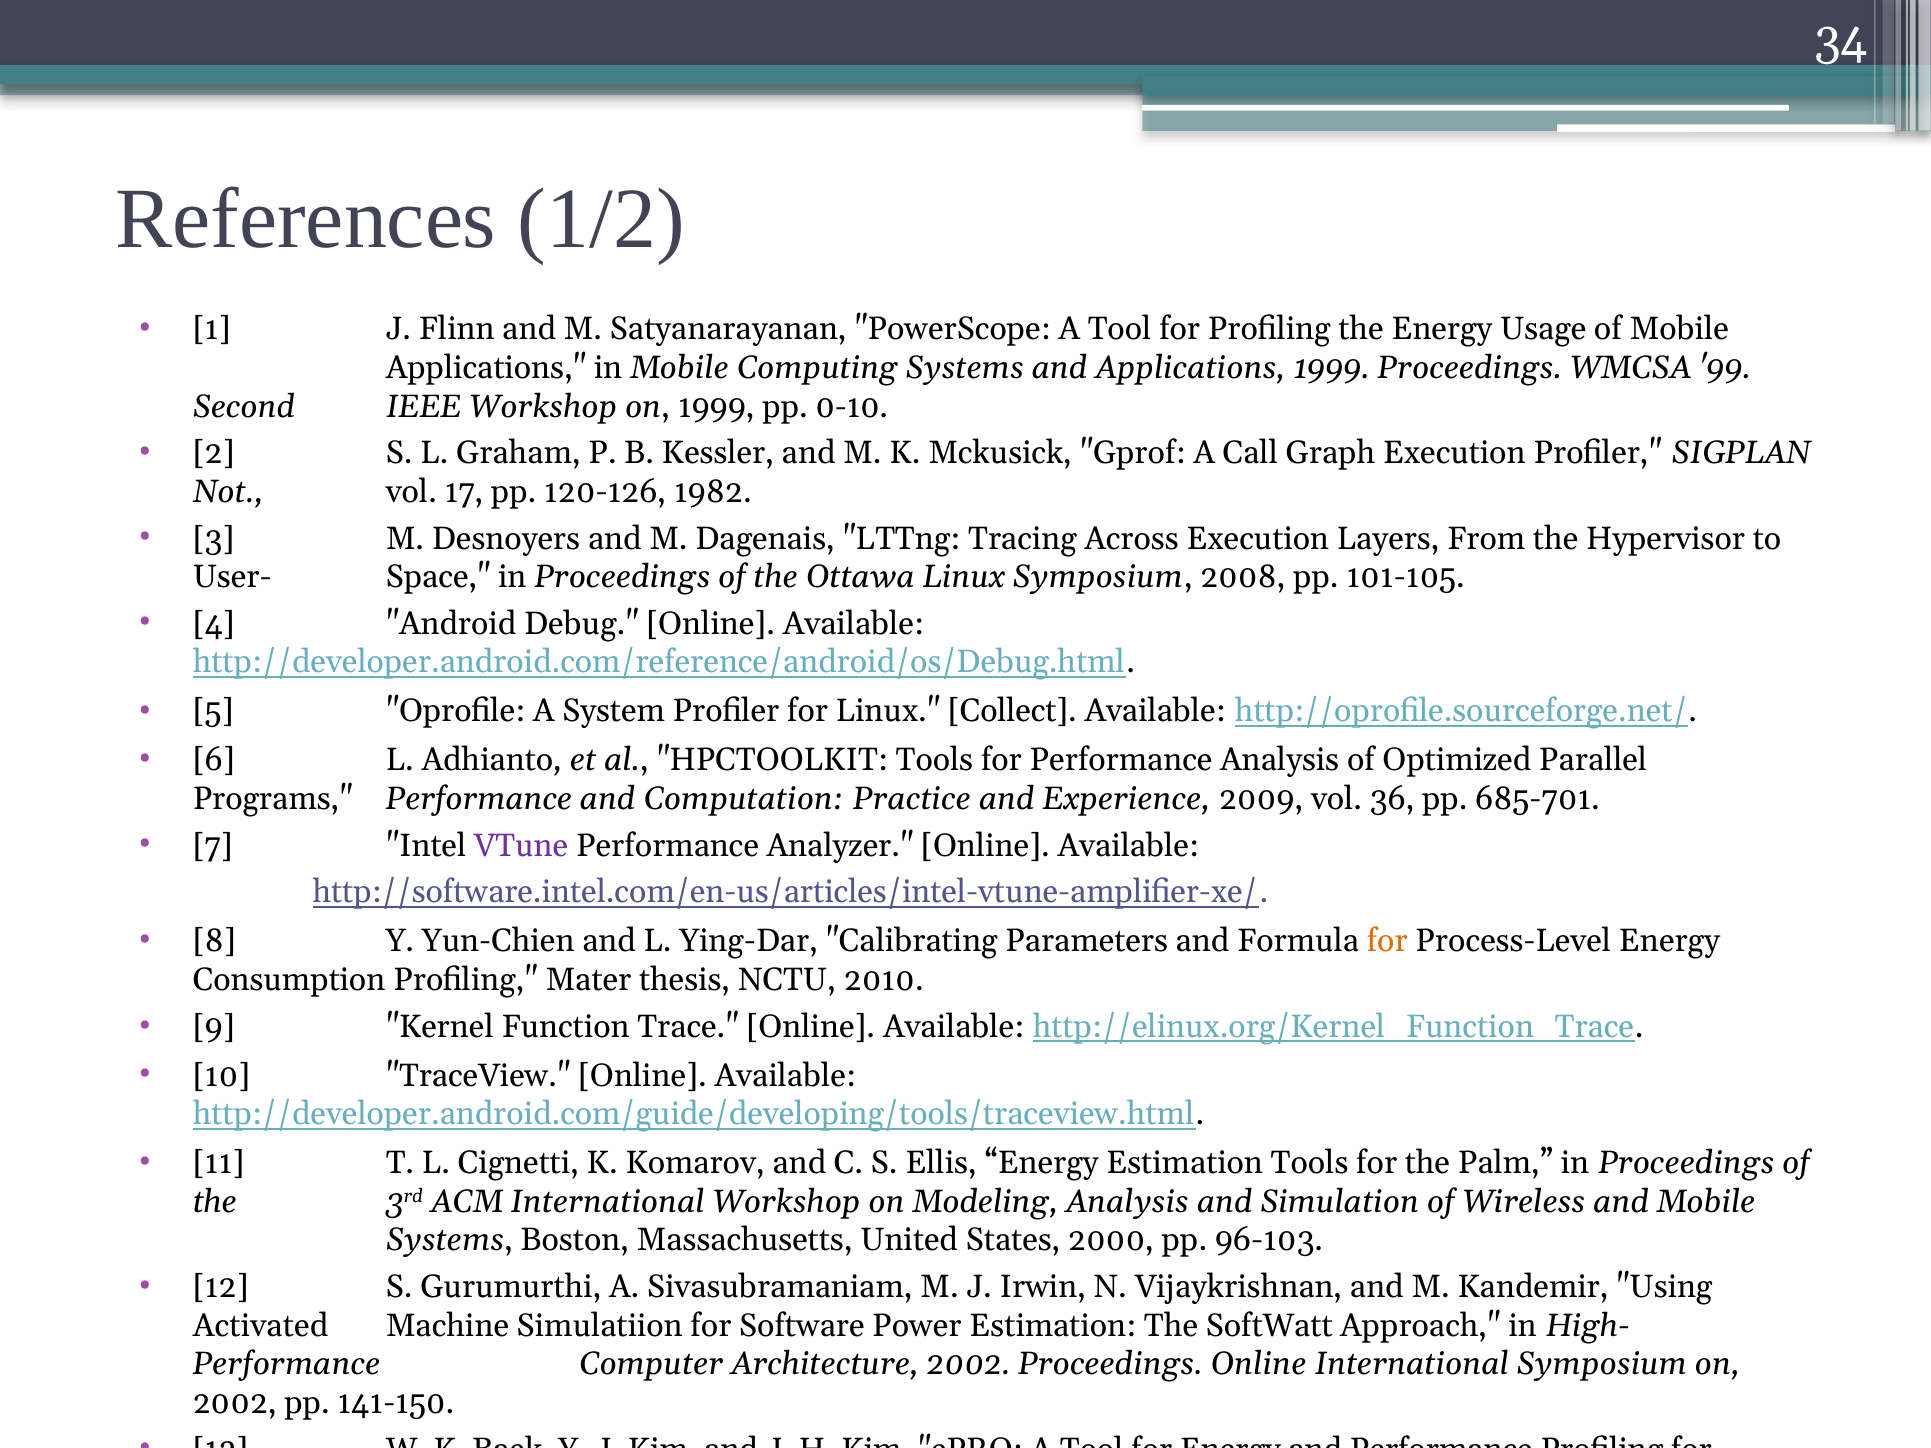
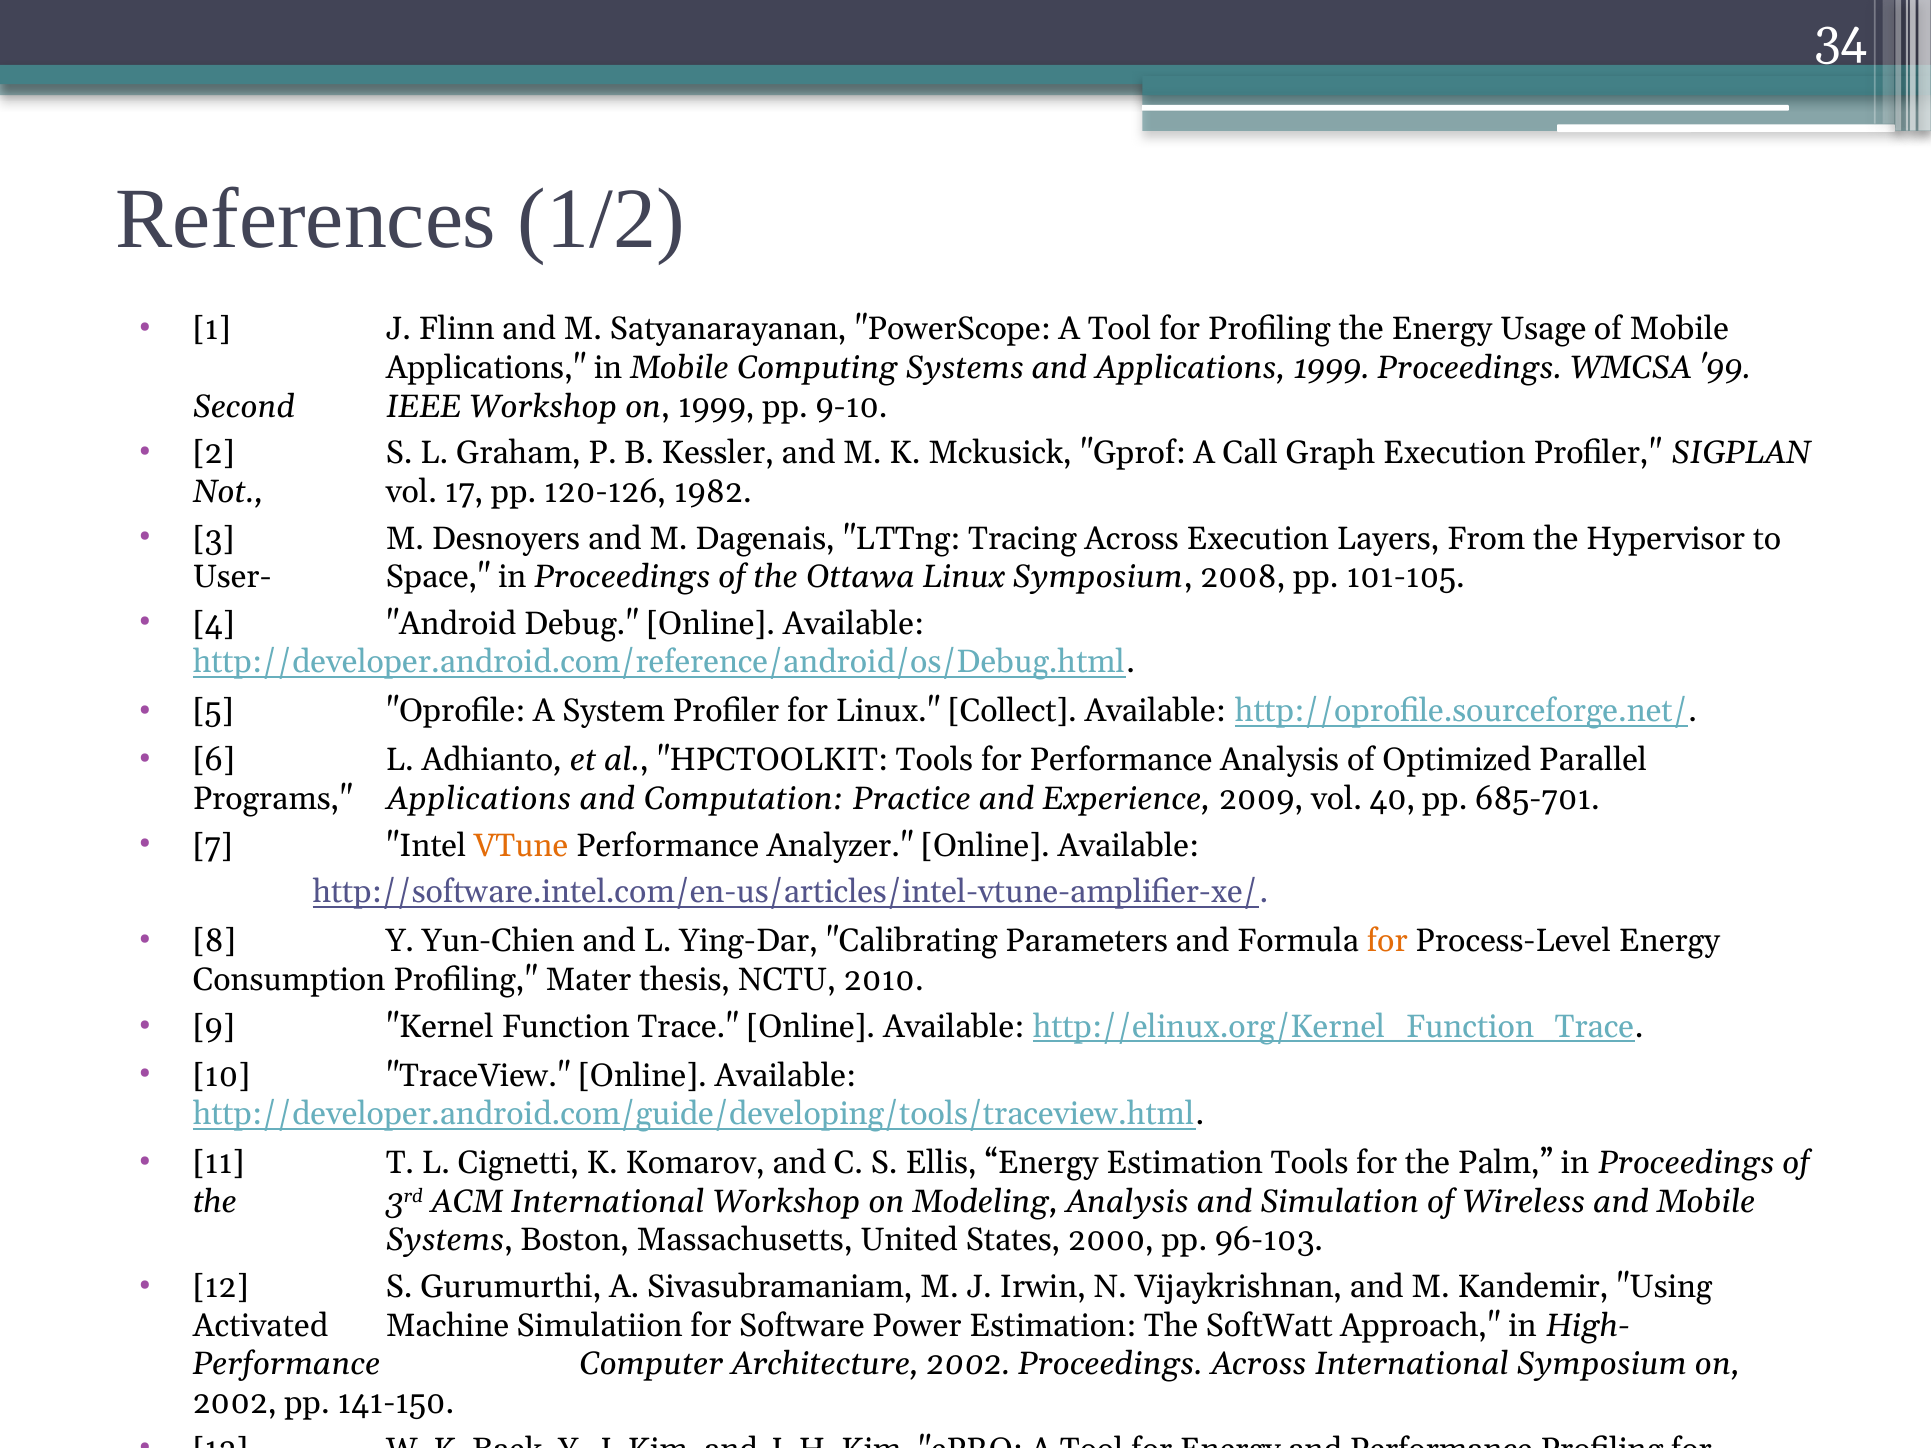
0-10: 0-10 -> 9-10 (852, 407)
Programs Performance: Performance -> Applications (479, 799)
36: 36 -> 40 (1392, 799)
VTune colour: purple -> orange (521, 846)
Proceedings Online: Online -> Across (1259, 1364)
